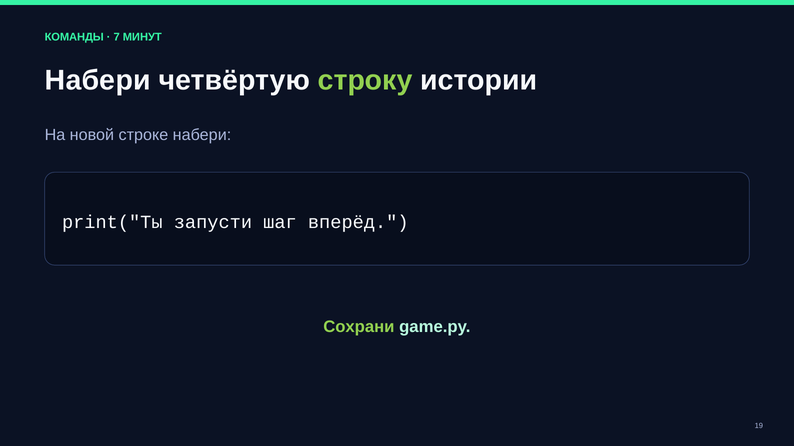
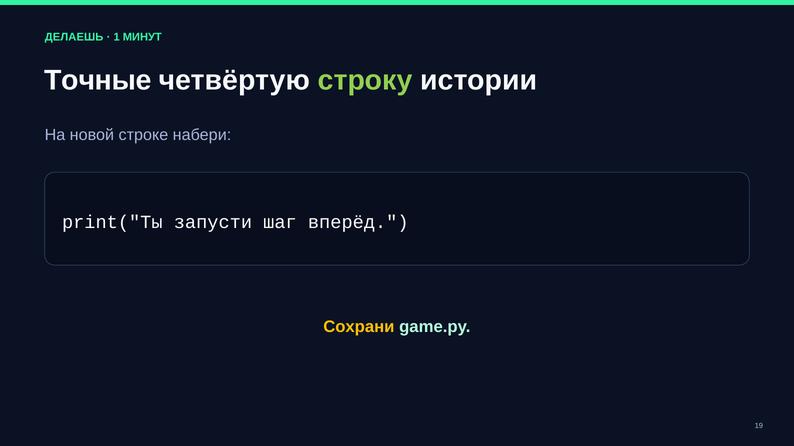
КОМАНДЫ: КОМАНДЫ -> ДЕЛАЕШЬ (74, 37)
7: 7 -> 1 (117, 37)
Набери: Набери -> Точные (98, 80)
Сохрани colour: light green -> yellow (359, 327)
